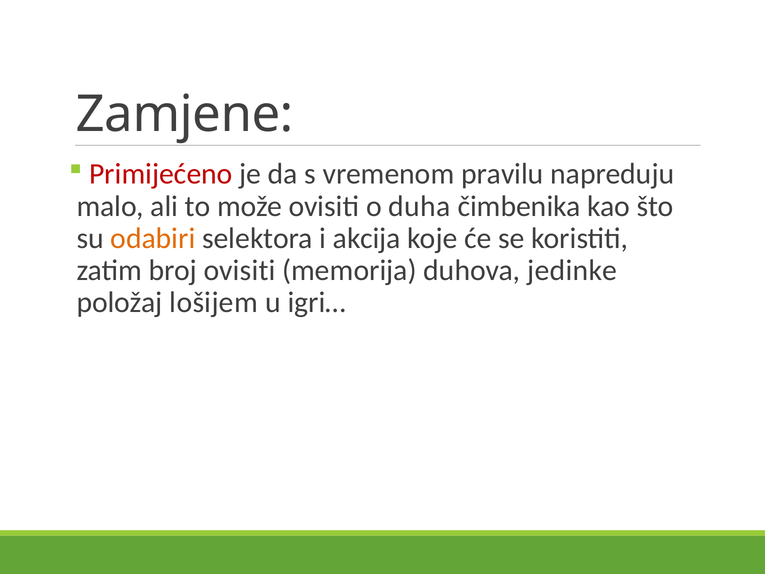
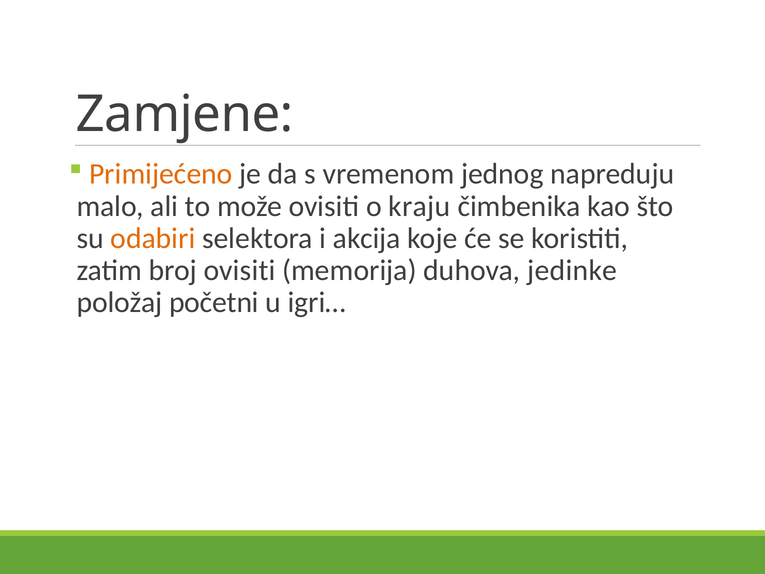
Primijećeno colour: red -> orange (161, 174)
pravilu: pravilu -> jednog (502, 174)
duha: duha -> kraju (419, 206)
lošijem: lošijem -> početni (214, 302)
